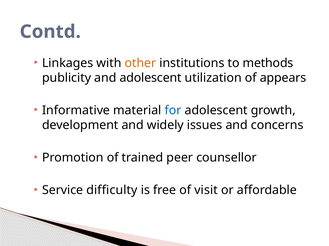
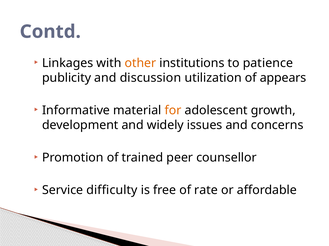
methods: methods -> patience (268, 63)
and adolescent: adolescent -> discussion (150, 78)
for colour: blue -> orange (173, 111)
visit: visit -> rate (206, 191)
